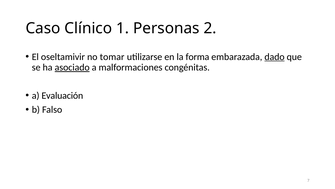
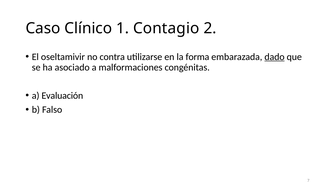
Personas: Personas -> Contagio (166, 28)
tomar: tomar -> contra (112, 57)
asociado underline: present -> none (72, 67)
